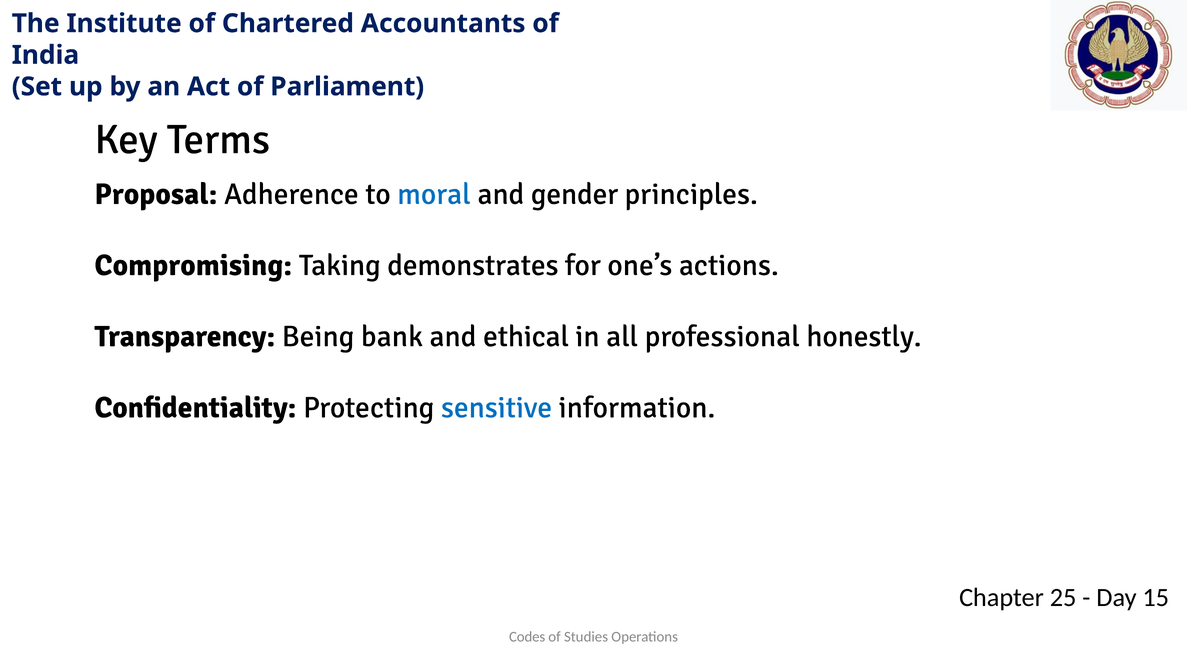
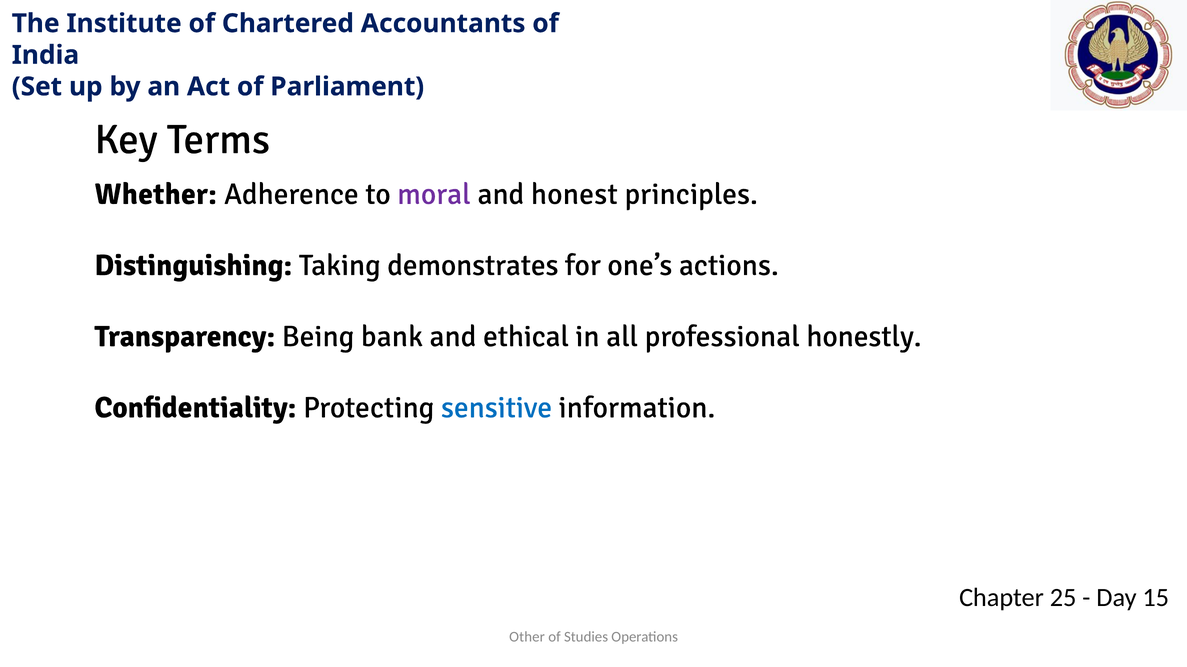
Proposal: Proposal -> Whether (156, 194)
moral colour: blue -> purple (434, 194)
gender: gender -> honest (574, 194)
Compromising: Compromising -> Distinguishing (193, 266)
Codes: Codes -> Other (527, 638)
